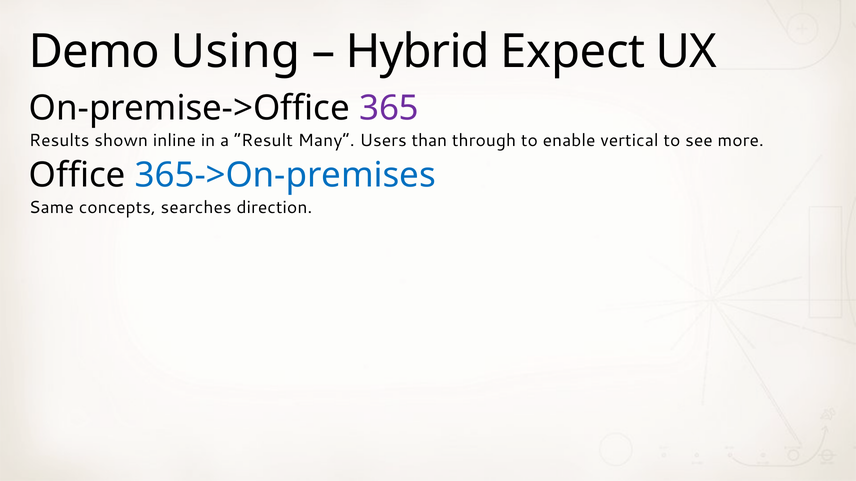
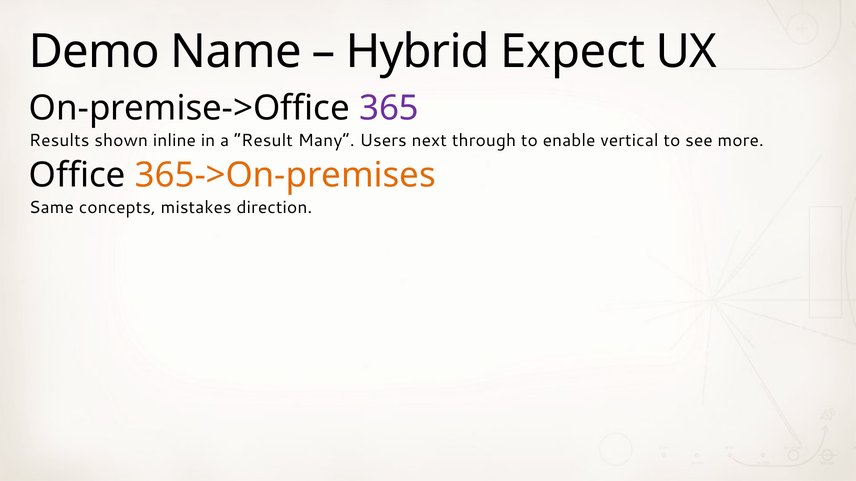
Using: Using -> Name (236, 52)
than: than -> next (429, 140)
365->On-premises colour: blue -> orange (285, 176)
searches: searches -> mistakes (196, 207)
